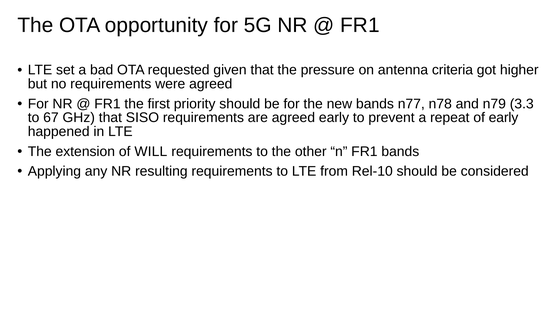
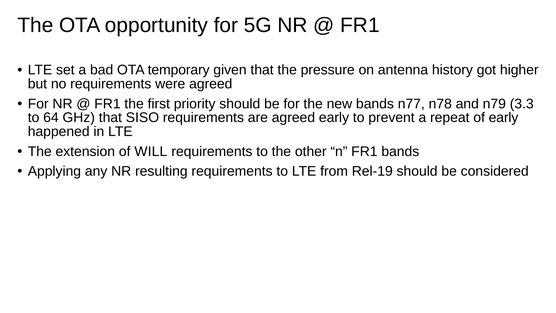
requested: requested -> temporary (179, 70)
criteria: criteria -> history (452, 70)
67: 67 -> 64 (51, 118)
Rel-10: Rel-10 -> Rel-19 (372, 171)
